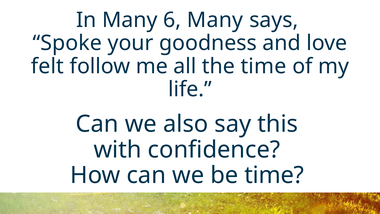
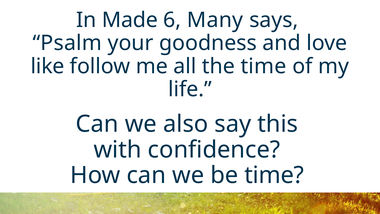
In Many: Many -> Made (130, 20)
Spoke: Spoke -> Psalm (67, 43)
felt: felt -> like (48, 66)
